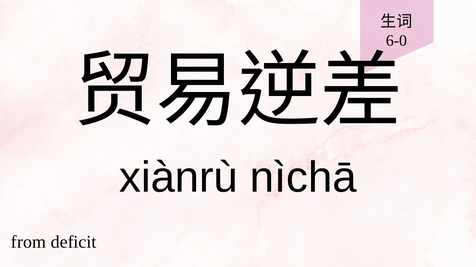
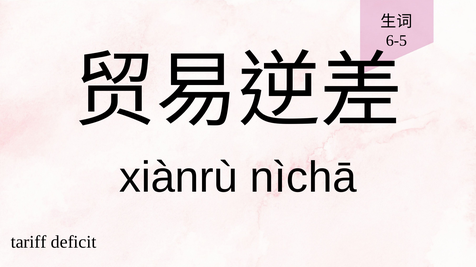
6-0: 6-0 -> 6-5 (396, 41)
from: from -> tariff (29, 243)
